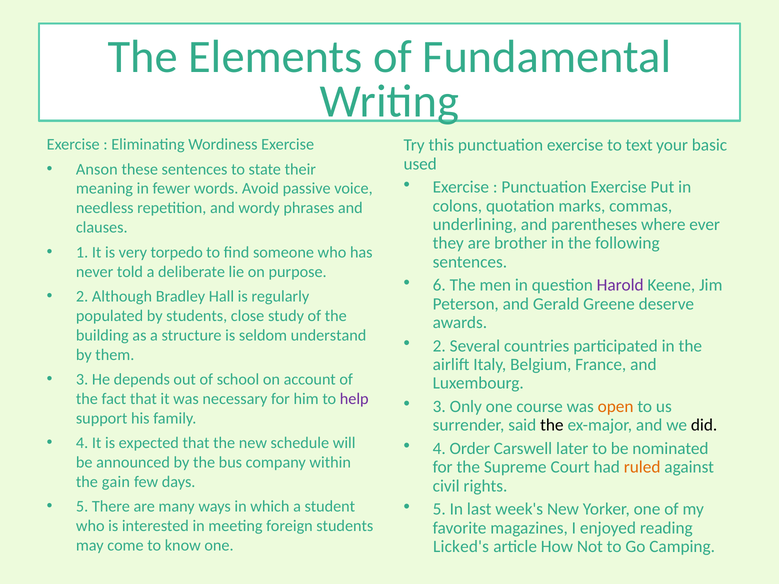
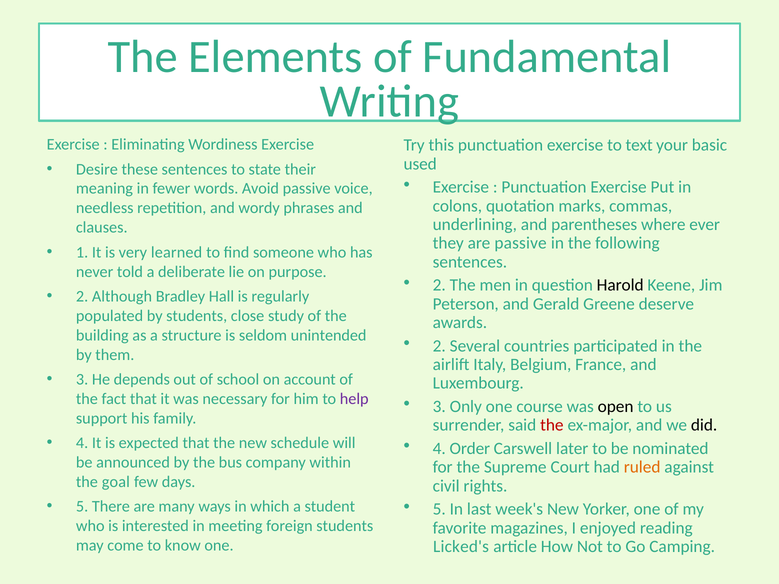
Anson: Anson -> Desire (97, 169)
are brother: brother -> passive (521, 243)
torpedo: torpedo -> learned (177, 252)
6: 6 -> 2 (439, 285)
Harold colour: purple -> black (620, 285)
understand: understand -> unintended (329, 335)
open colour: orange -> black (616, 407)
the colour: black -> red (552, 425)
gain: gain -> goal (116, 482)
